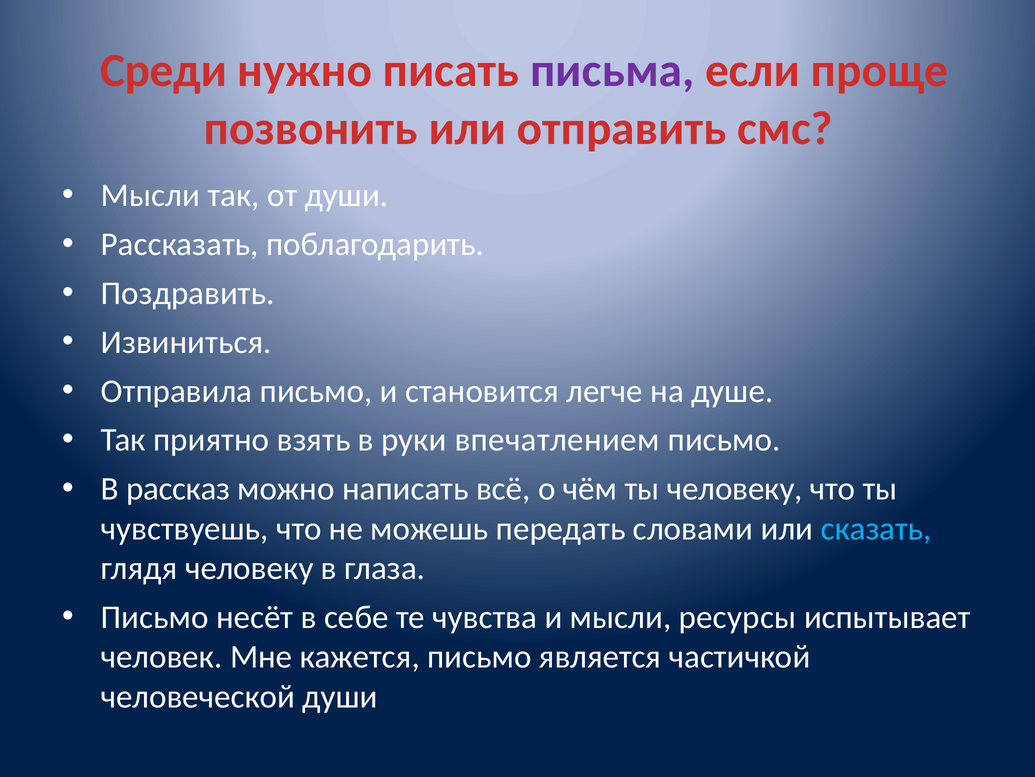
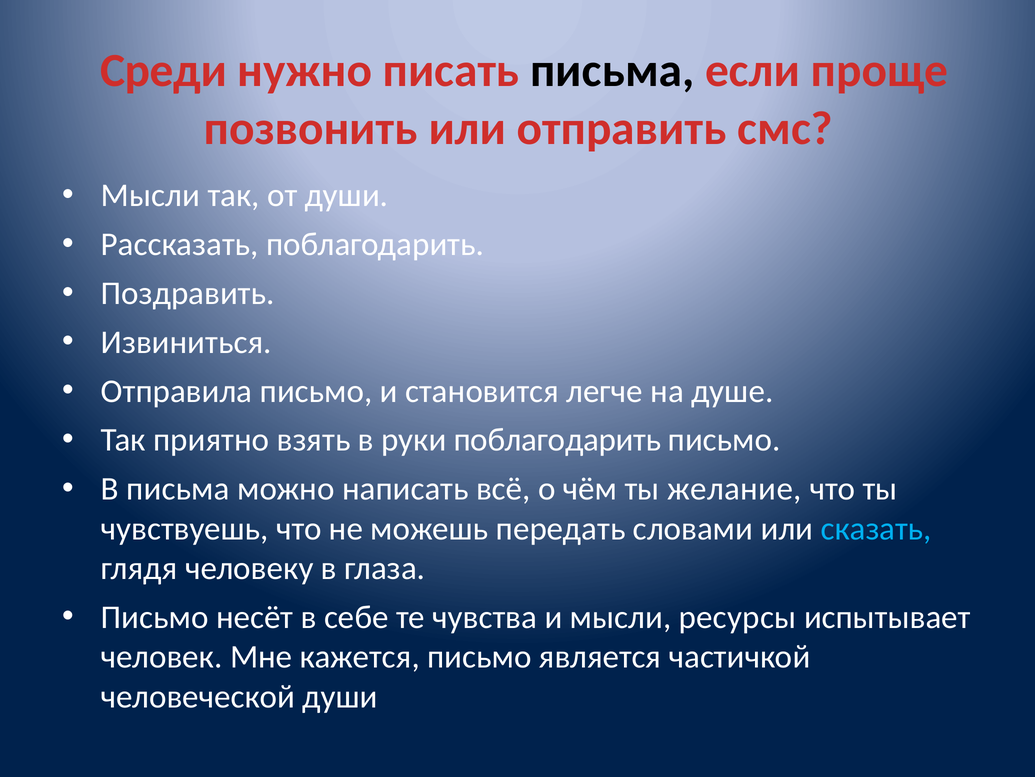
письма colour: purple -> black (612, 71)
руки впечатлением: впечатлением -> поблагодарить (557, 440)
В рассказ: рассказ -> письма (178, 489)
ты человеку: человеку -> желание (734, 489)
